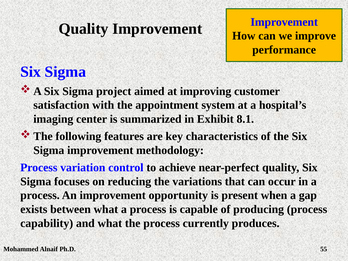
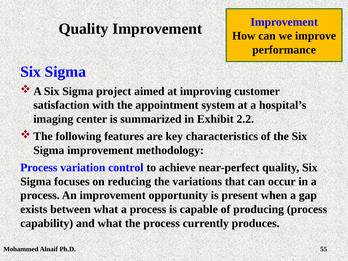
8.1: 8.1 -> 2.2 (245, 119)
